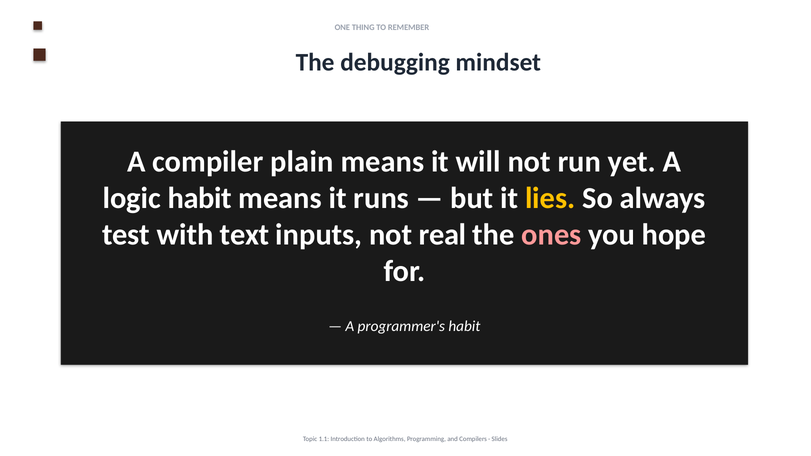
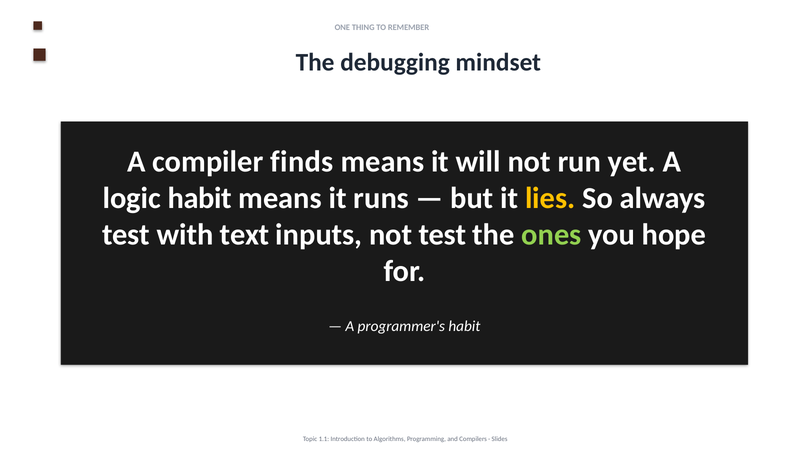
plain: plain -> finds (302, 162)
not real: real -> test (442, 235)
ones colour: pink -> light green (551, 235)
